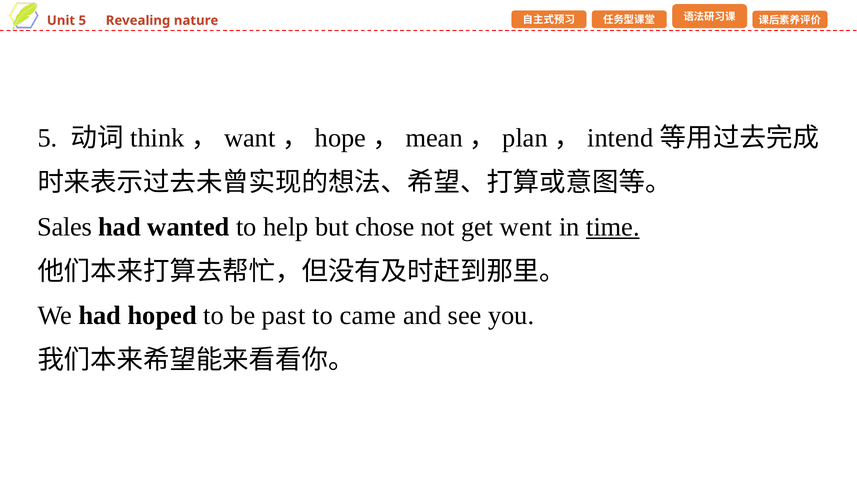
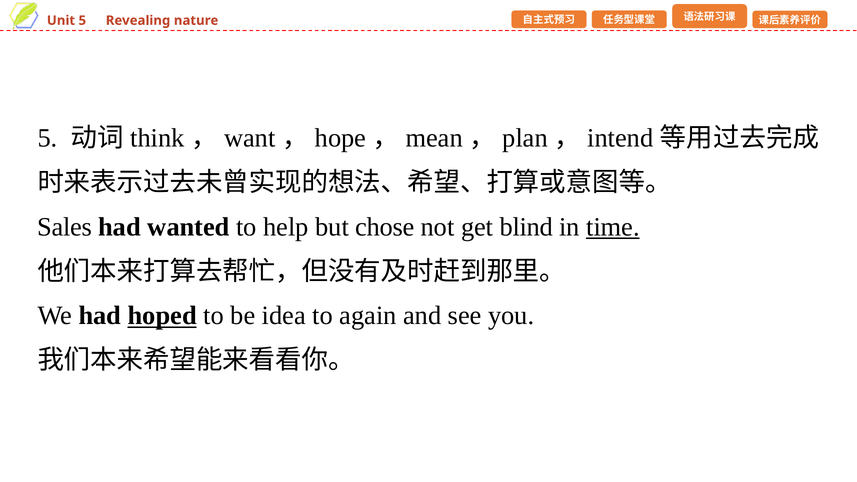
went: went -> blind (526, 227)
hoped underline: none -> present (162, 316)
past: past -> idea (284, 316)
came: came -> again (368, 316)
